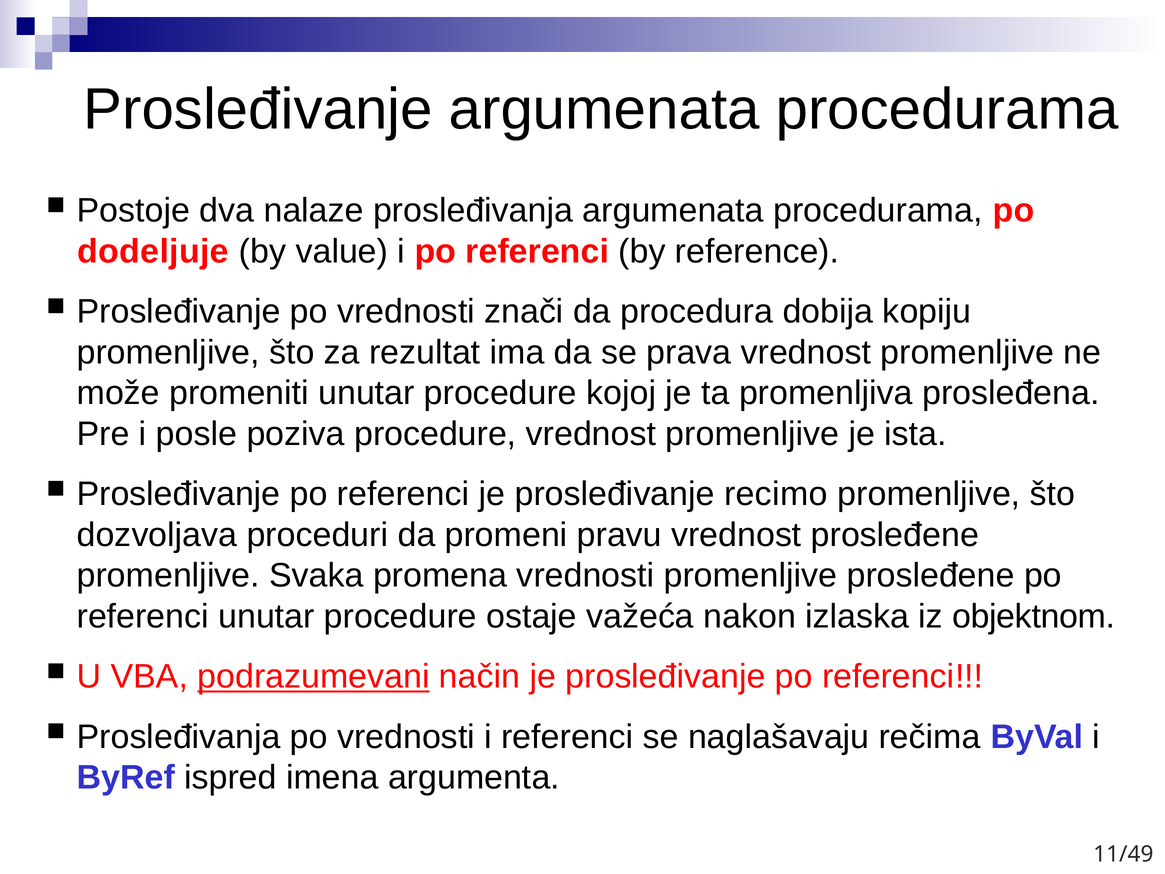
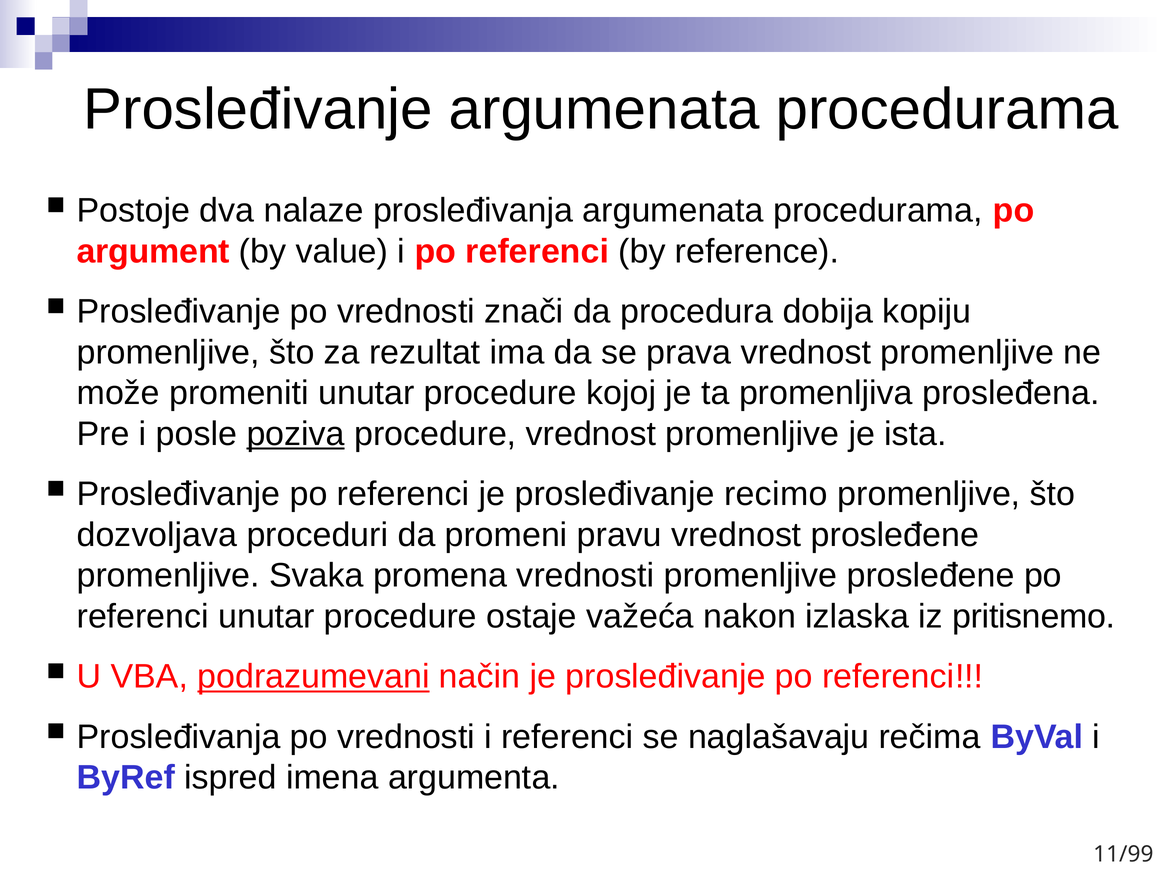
dodeljuje: dodeljuje -> argument (153, 251)
poziva underline: none -> present (296, 434)
objektnom: objektnom -> pritisnemo (1034, 616)
11/49: 11/49 -> 11/99 (1123, 854)
